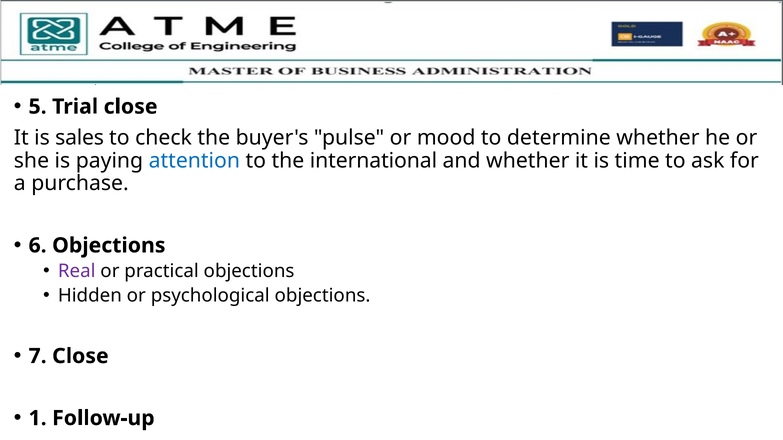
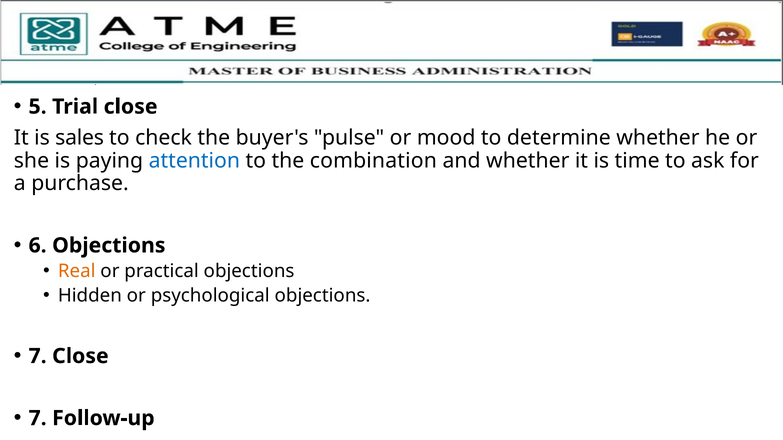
international: international -> combination (373, 161)
Real colour: purple -> orange (77, 271)
1: 1 -> 7 (38, 419)
